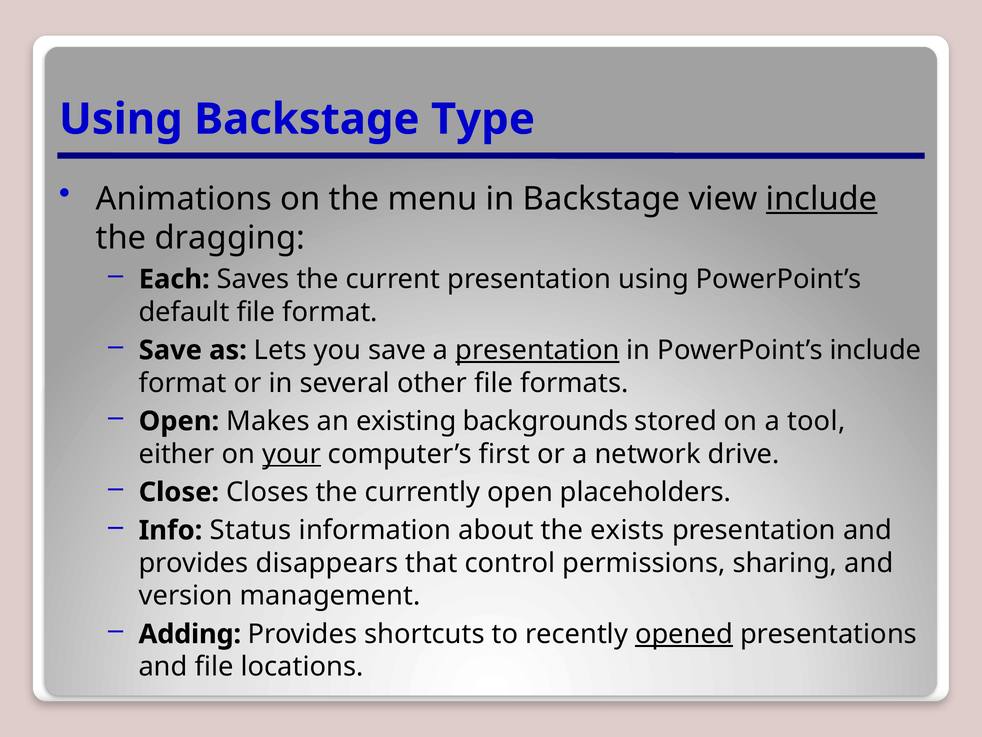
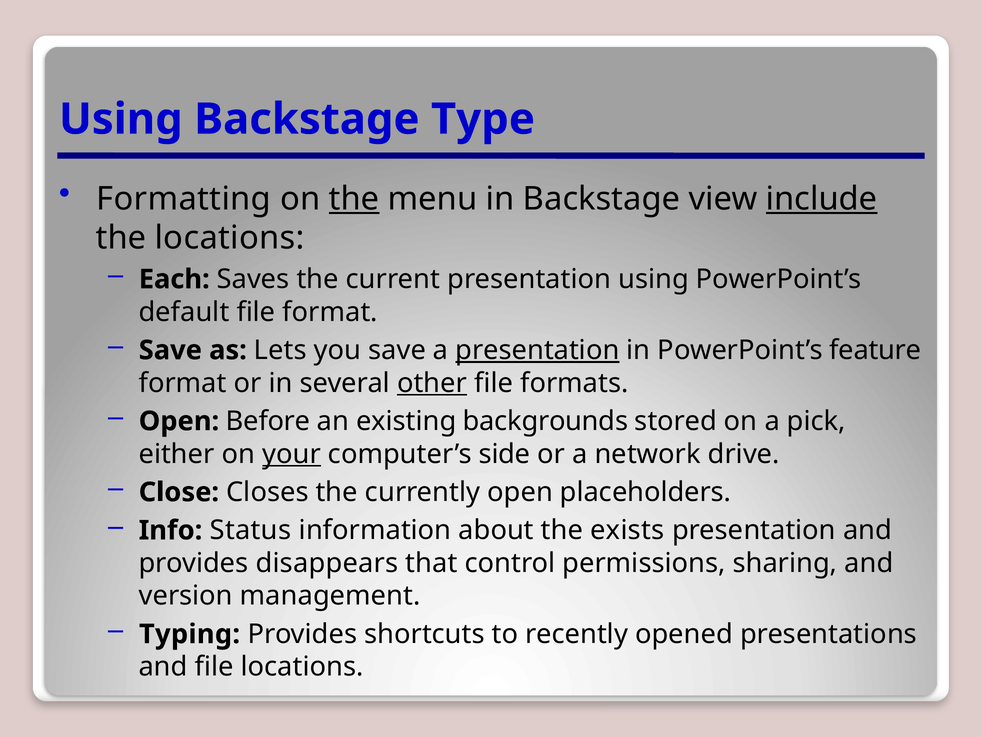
Animations: Animations -> Formatting (184, 199)
the underline: none -> present (354, 199)
the dragging: dragging -> locations (230, 238)
PowerPoint’s include: include -> feature (875, 350)
other underline: none -> present (432, 383)
Makes: Makes -> Before (268, 421)
tool: tool -> pick (816, 421)
first: first -> side (504, 454)
Adding: Adding -> Typing (190, 634)
opened underline: present -> none (684, 634)
